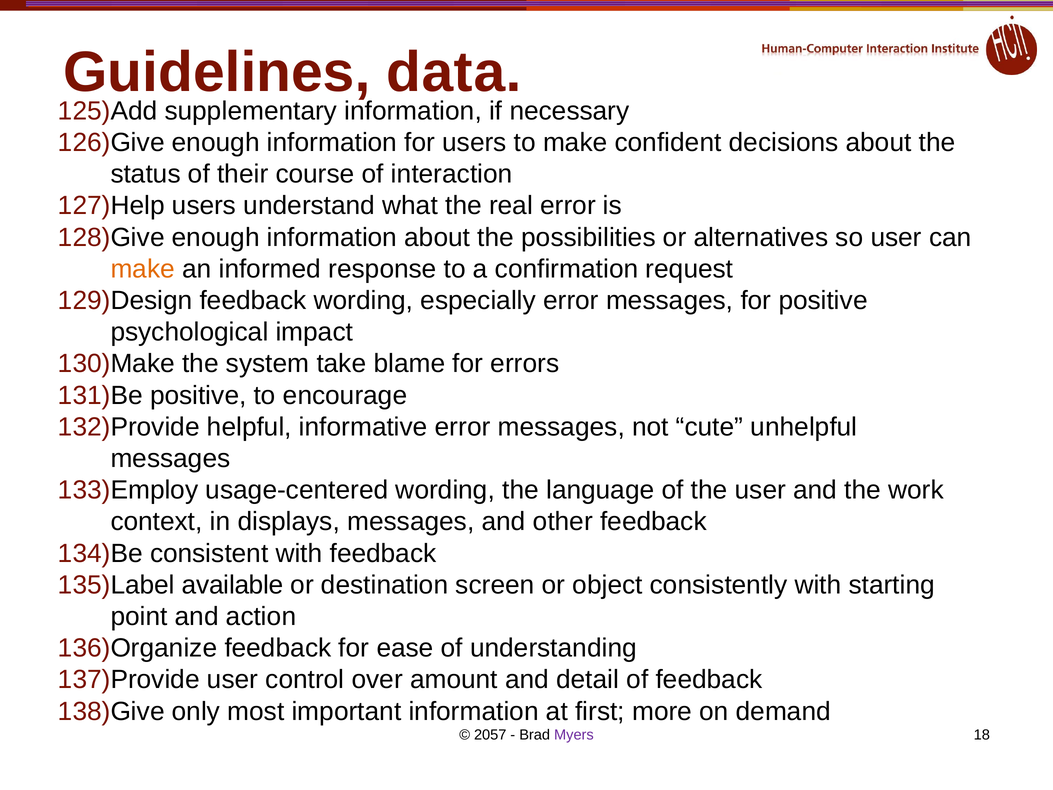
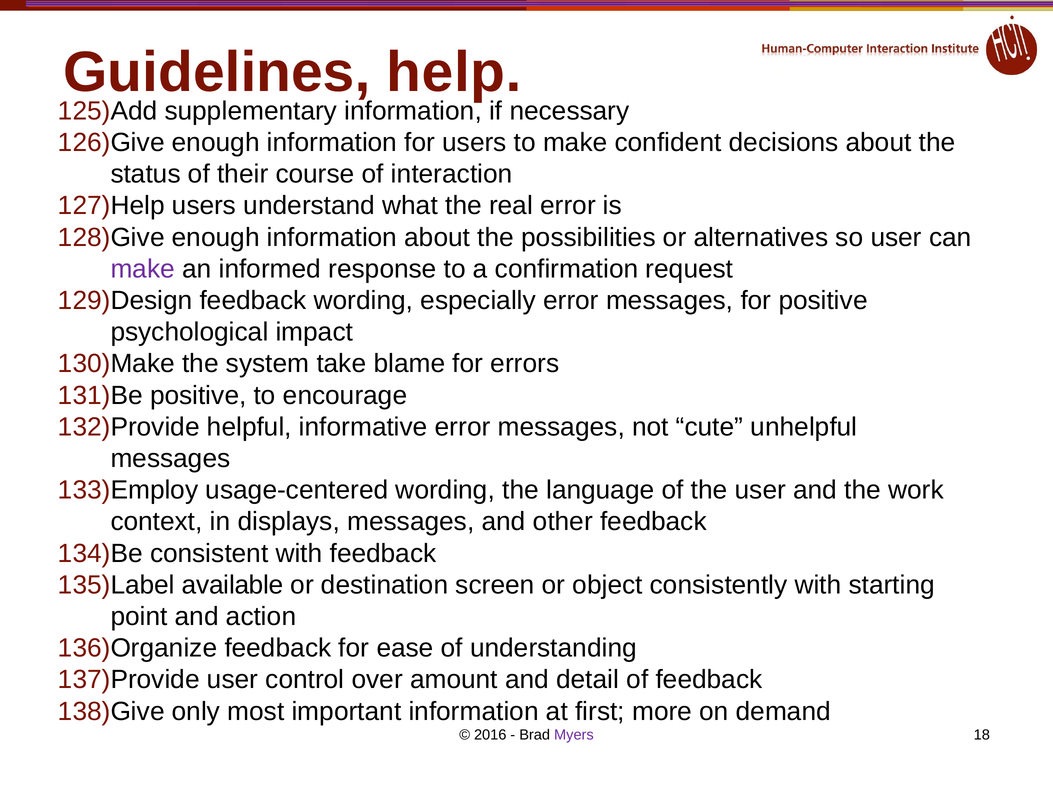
data: data -> help (454, 72)
make colour: orange -> purple (143, 269)
2057: 2057 -> 2016 (490, 735)
